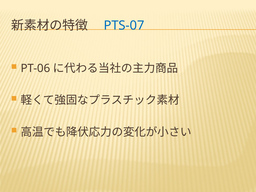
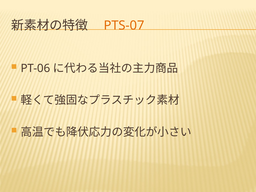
PTS-07 colour: blue -> orange (124, 25)
